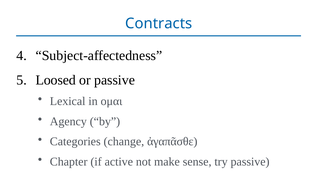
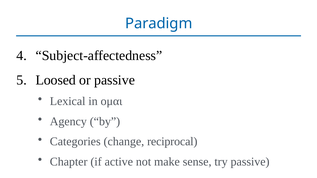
Contracts: Contracts -> Paradigm (159, 24)
ἀγαπᾶσθε: ἀγαπᾶσθε -> reciprocal (172, 142)
